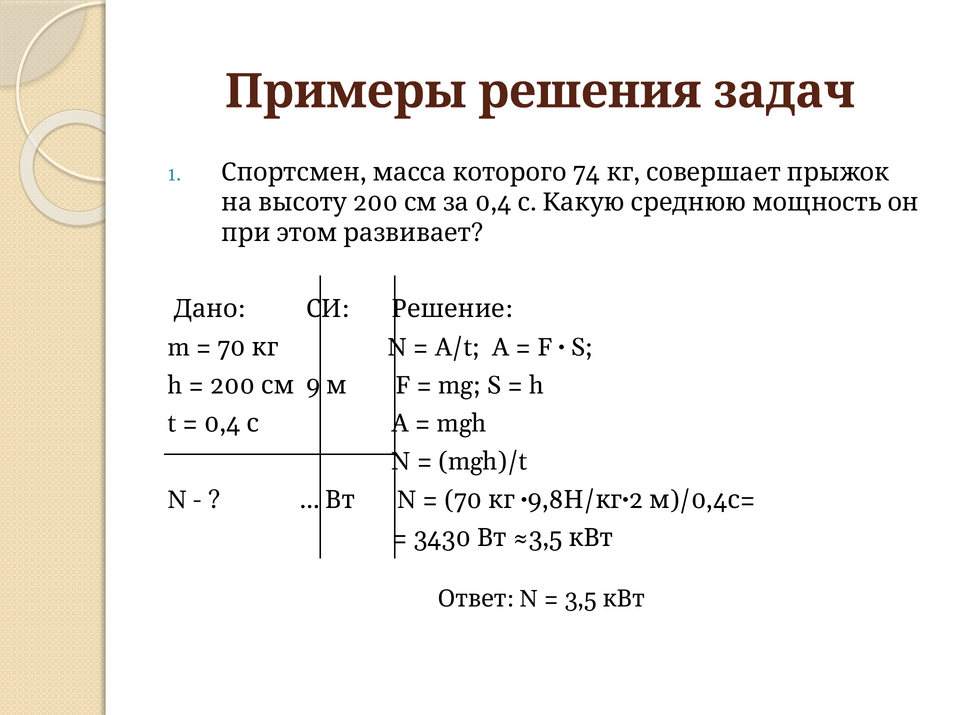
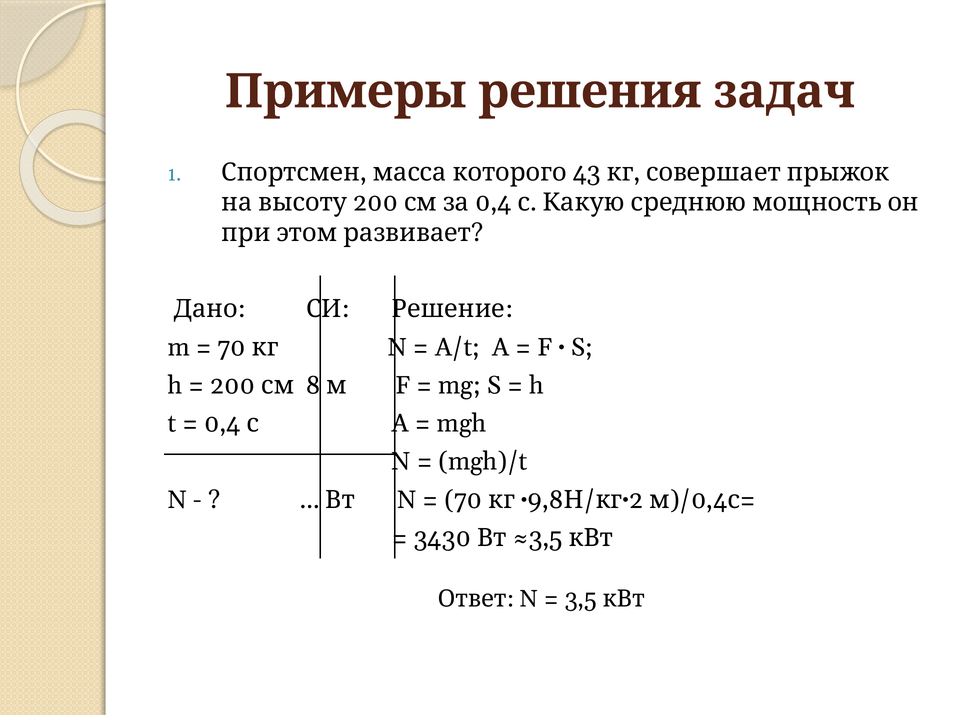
74: 74 -> 43 (587, 172)
9: 9 -> 8 (313, 385)
